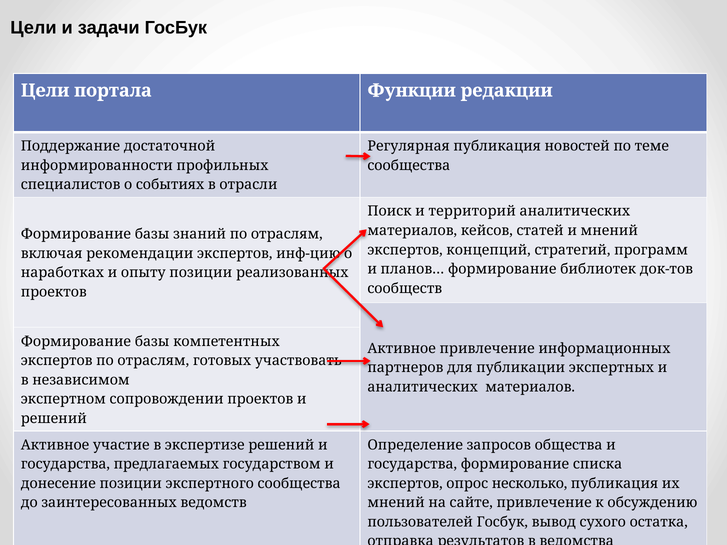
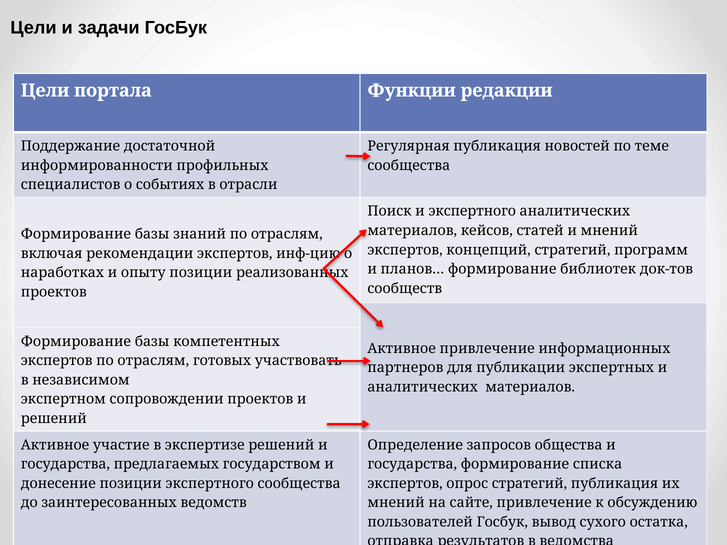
и территорий: территорий -> экспертного (472, 211)
опрос несколько: несколько -> стратегий (530, 484)
